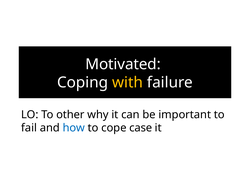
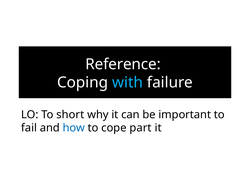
Motivated: Motivated -> Reference (123, 64)
with colour: yellow -> light blue (128, 83)
other: other -> short (70, 115)
case: case -> part (141, 128)
